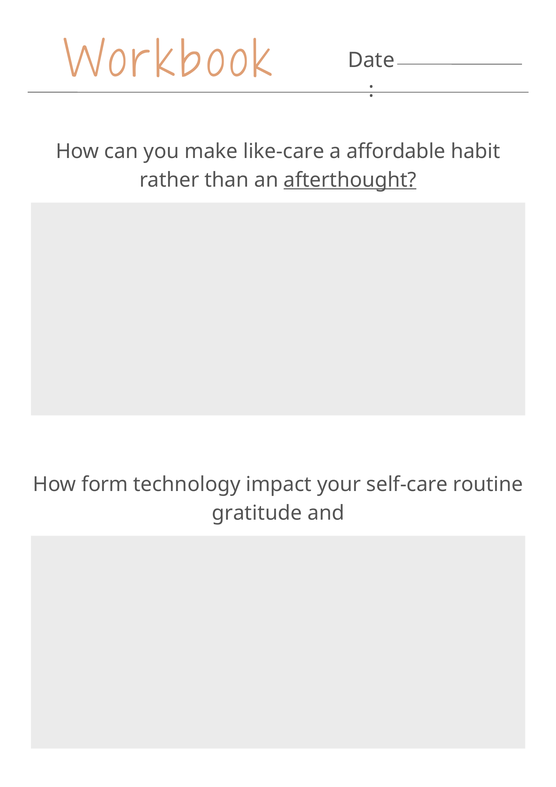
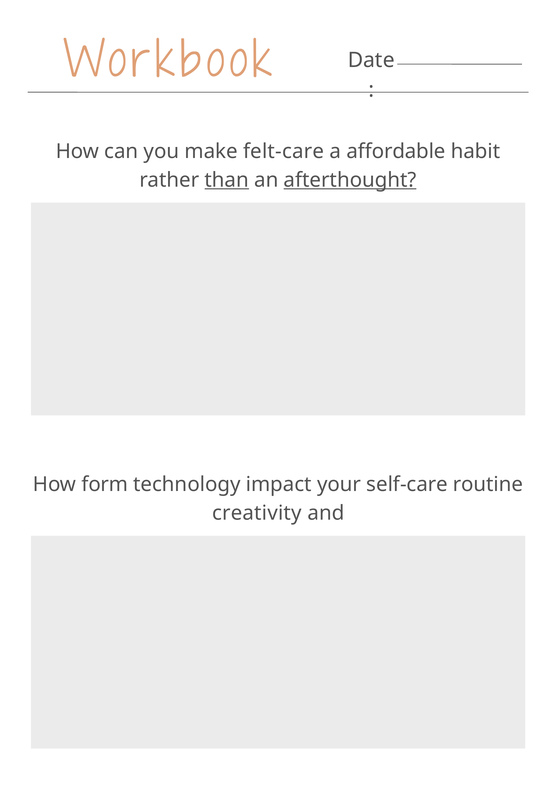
like-care: like-care -> felt-care (284, 151)
than underline: none -> present (227, 180)
gratitude: gratitude -> creativity (257, 513)
